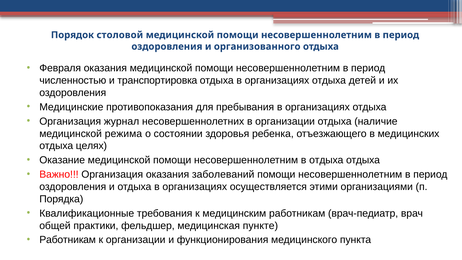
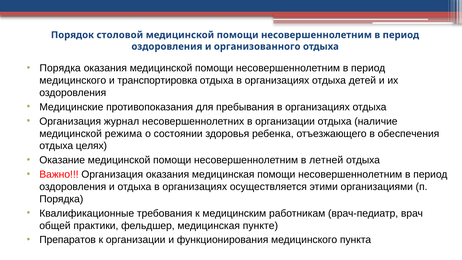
Февраля: Февраля -> Порядка (60, 68)
численностью: численностью -> медицинского (73, 80)
медицинских: медицинских -> обеспечения (408, 134)
в отдыха: отдыха -> летней (326, 160)
оказания заболеваний: заболеваний -> медицинская (223, 174)
Работникам: Работникам -> Препаратов (68, 240)
